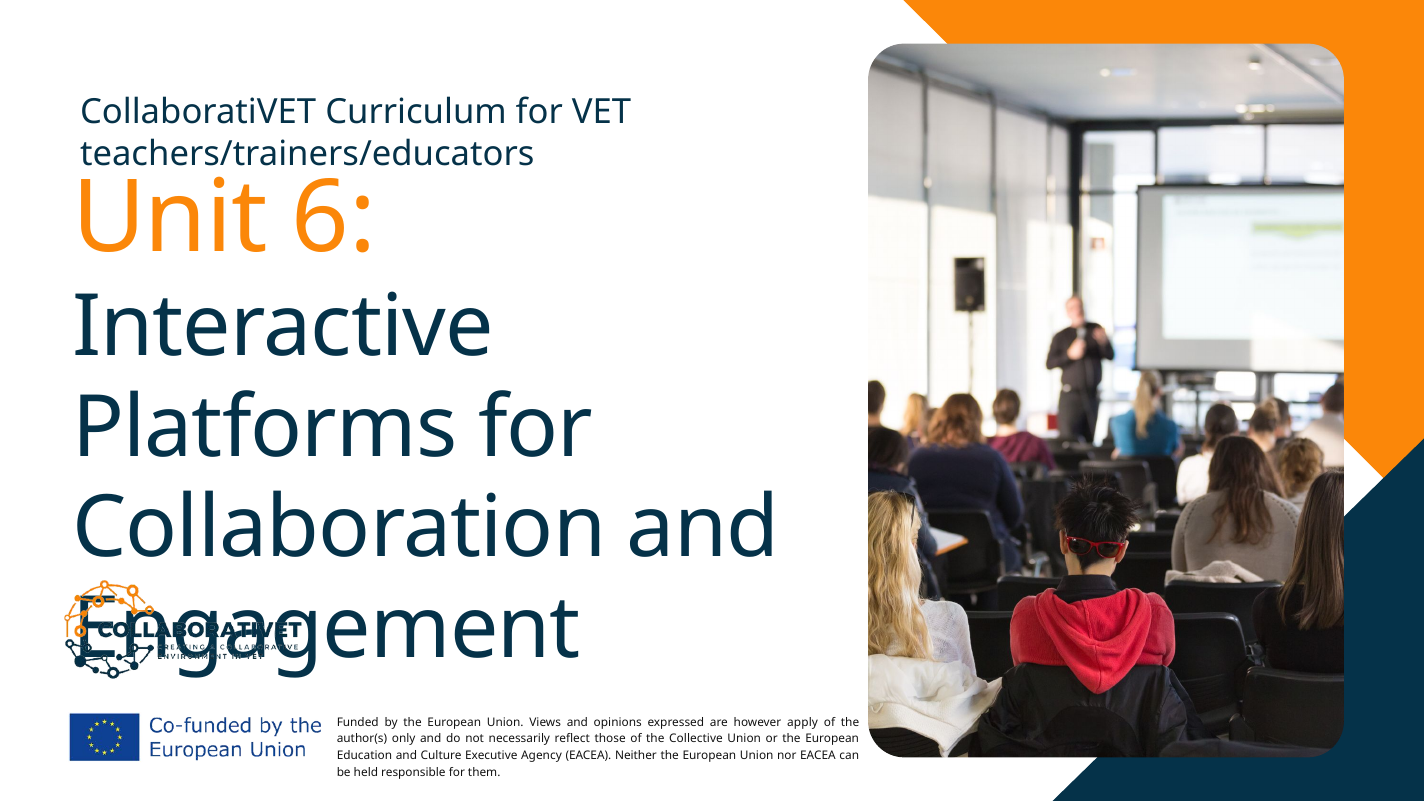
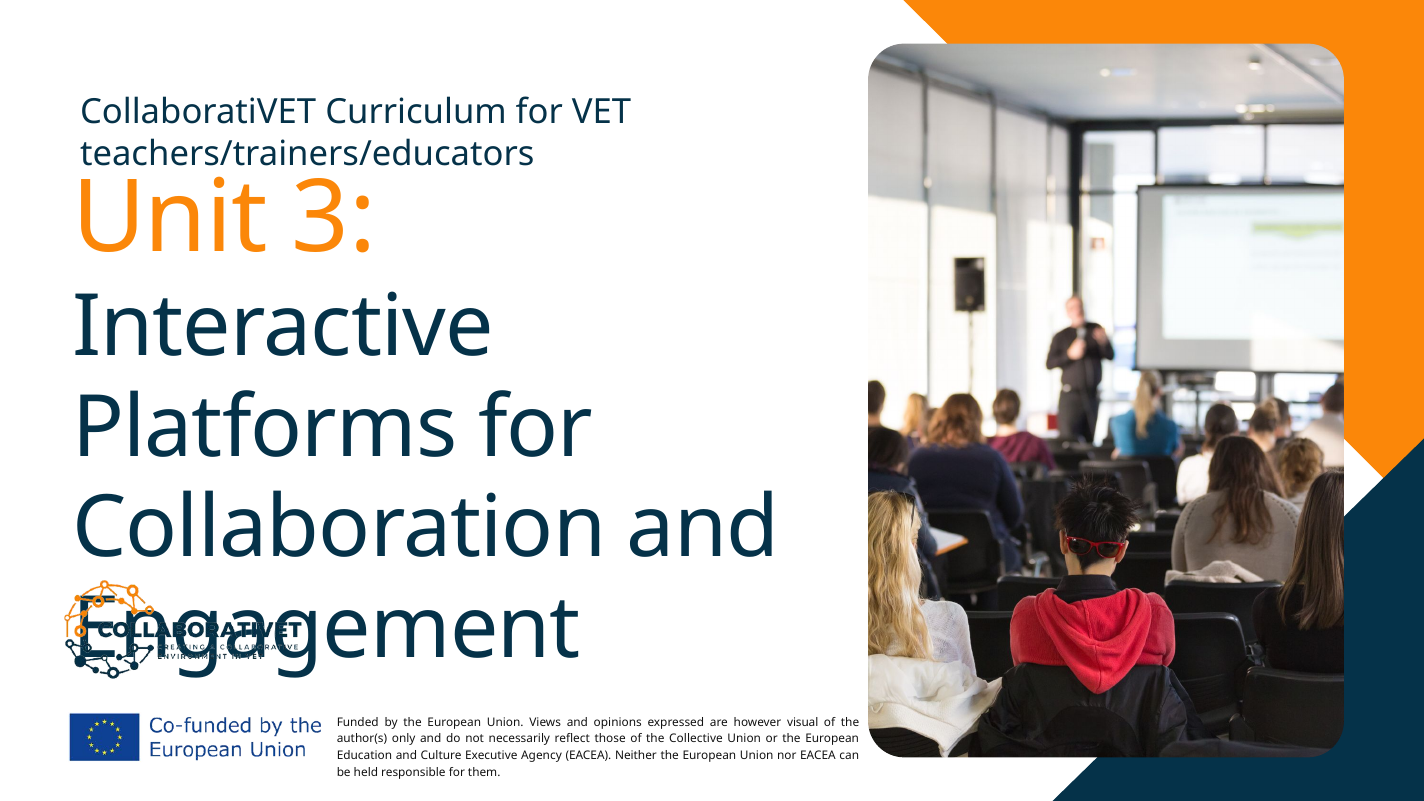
6: 6 -> 3 (334, 218)
apply: apply -> visual (803, 722)
